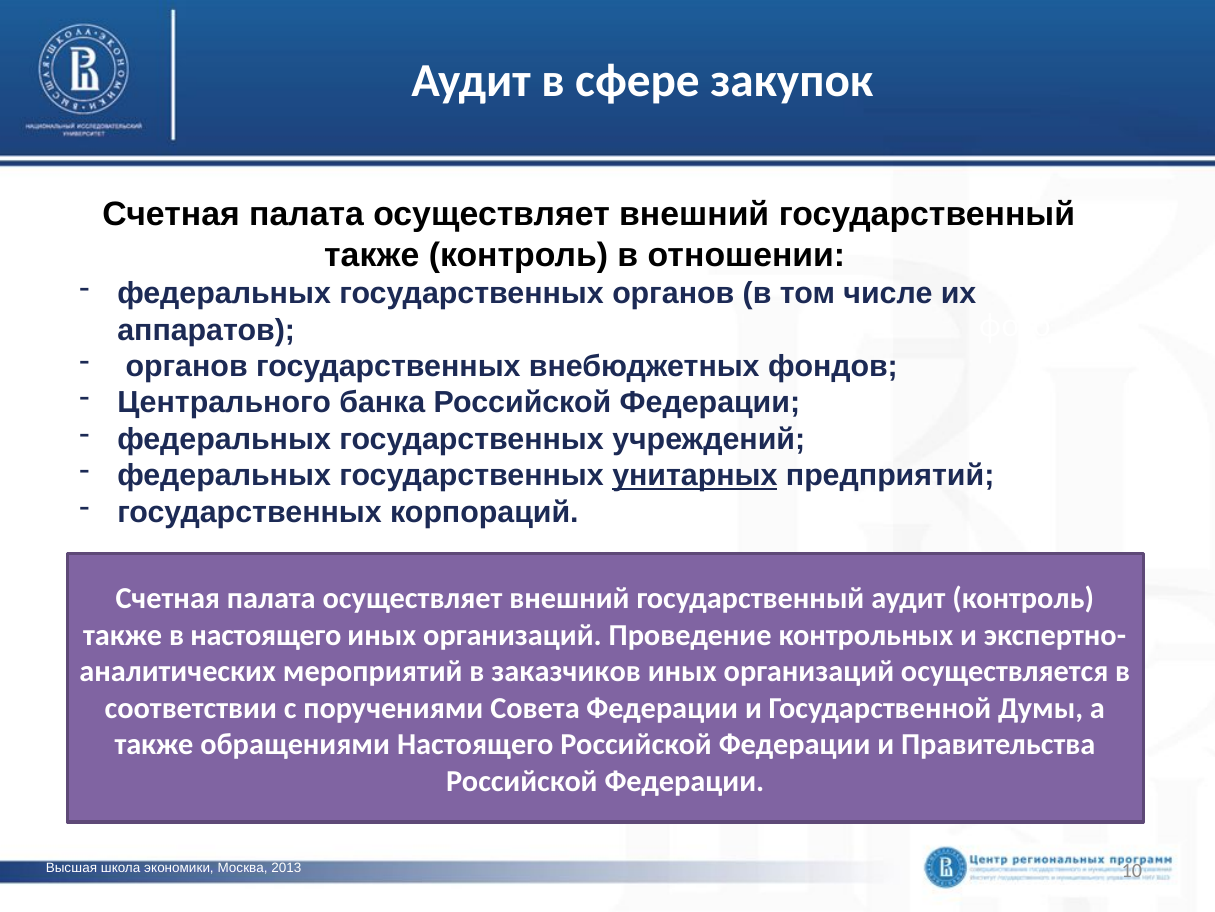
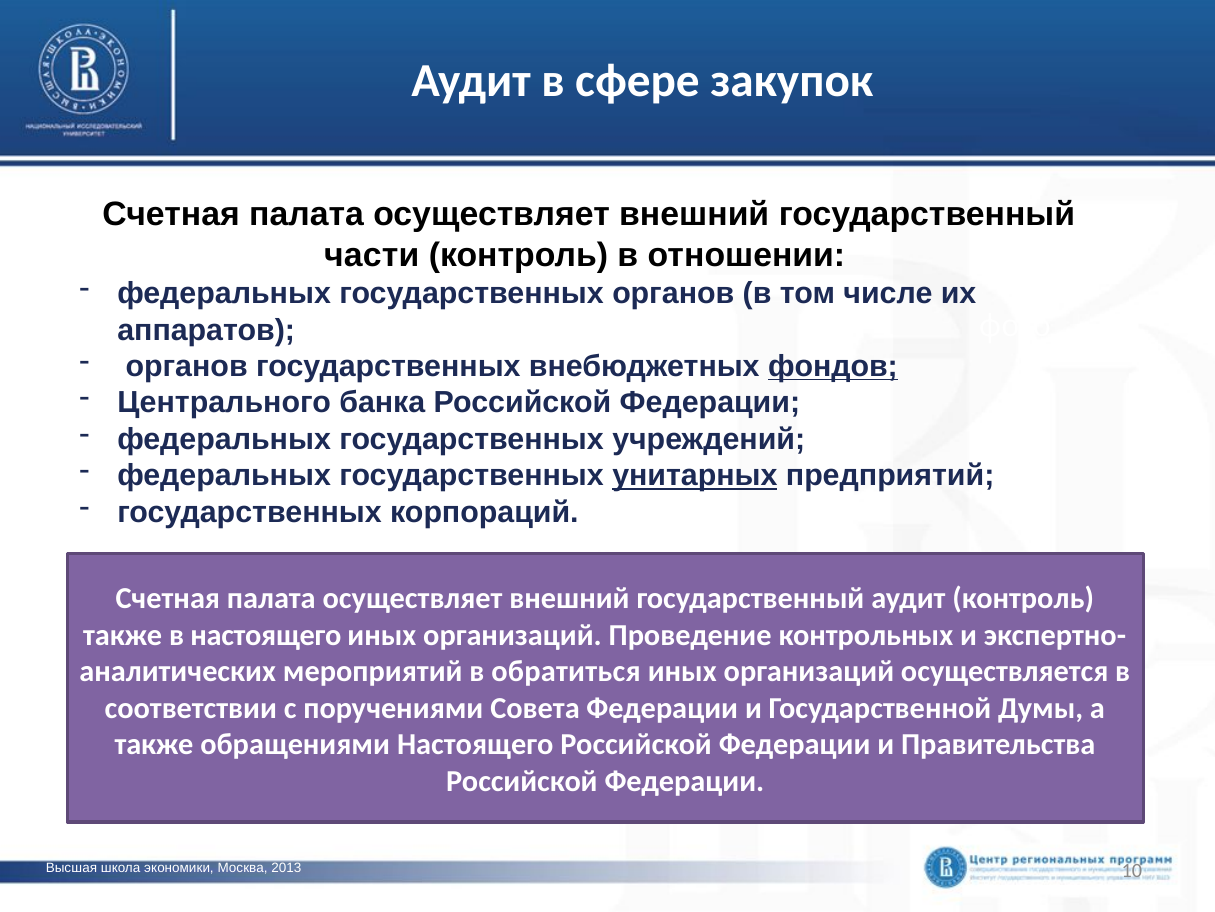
также: также -> части (372, 255)
фондов underline: none -> present (833, 366)
заказчиков: заказчиков -> обратиться (566, 671)
